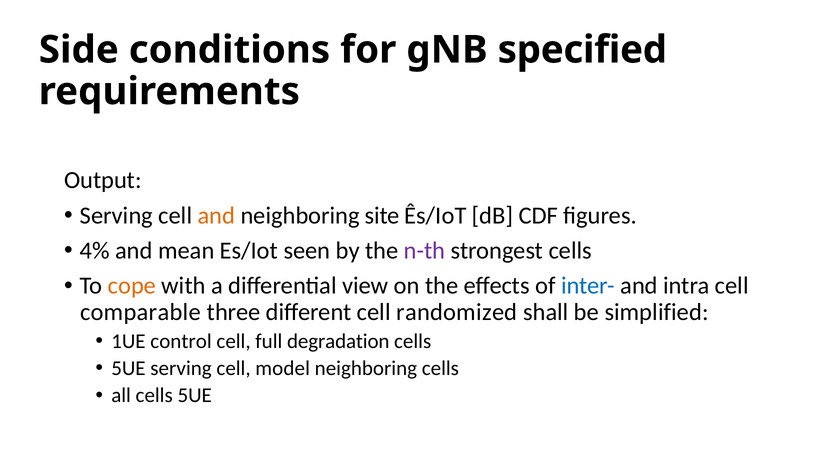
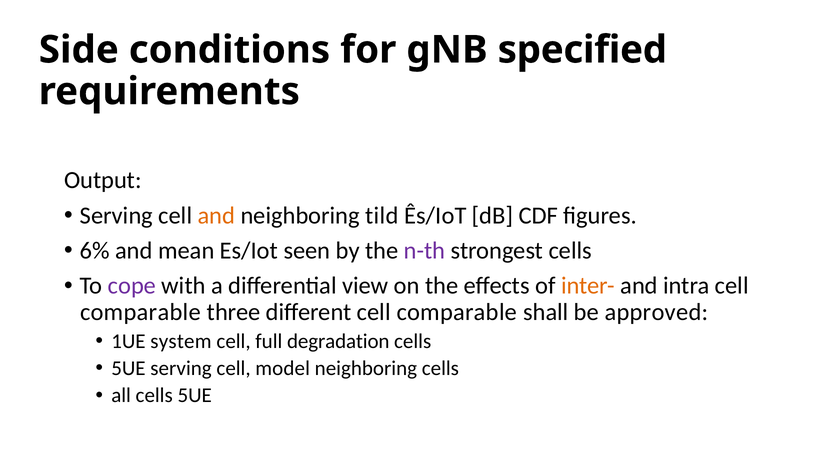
site: site -> tild (382, 215)
4%: 4% -> 6% (95, 250)
cope colour: orange -> purple (132, 286)
inter- colour: blue -> orange (588, 286)
different cell randomized: randomized -> comparable (457, 312)
simplified: simplified -> approved (656, 312)
control: control -> system (181, 341)
